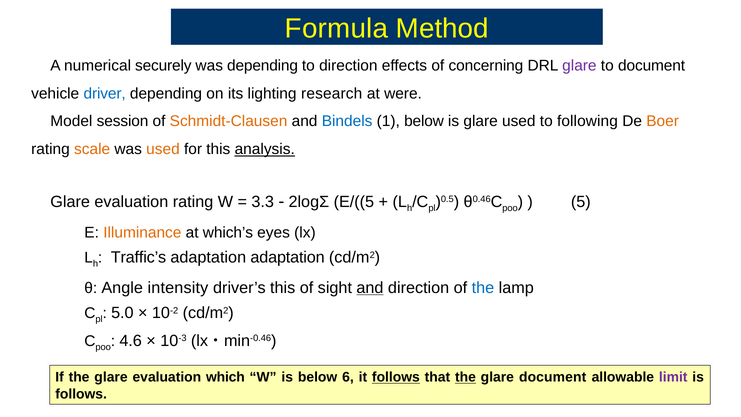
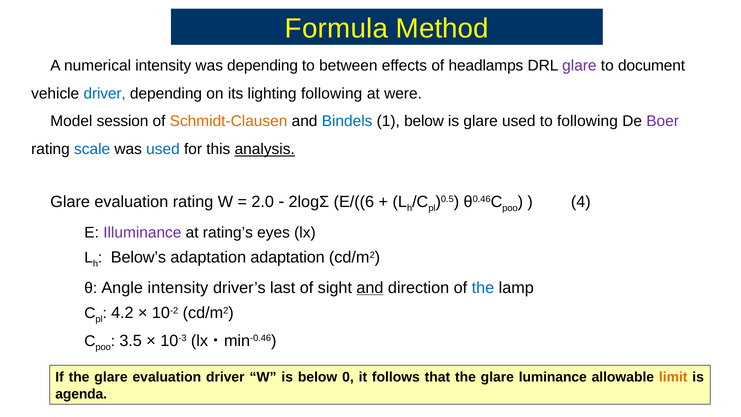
numerical securely: securely -> intensity (163, 66)
to direction: direction -> between (348, 66)
concerning: concerning -> headlamps (486, 66)
lighting research: research -> following (332, 94)
Boer colour: orange -> purple (663, 121)
scale colour: orange -> blue (92, 149)
used colour: orange -> blue (163, 149)
3.3: 3.3 -> 2.0 (263, 202)
E/((5: E/((5 -> E/((6 (354, 202)
5: 5 -> 4 (581, 202)
Illuminance colour: orange -> purple (142, 232)
which’s: which’s -> rating’s (228, 232)
Traffic’s: Traffic’s -> Below’s (138, 257)
driver’s this: this -> last (283, 288)
5.0: 5.0 -> 4.2 (122, 313)
4.6: 4.6 -> 3.5 (131, 341)
evaluation which: which -> driver (225, 377)
6: 6 -> 0 (348, 377)
follows underline: present -> none (396, 377)
the underline: present -> none (465, 377)
glare document: document -> luminance (553, 377)
limit colour: purple -> orange (673, 377)
follows: follows -> agenda (81, 394)
